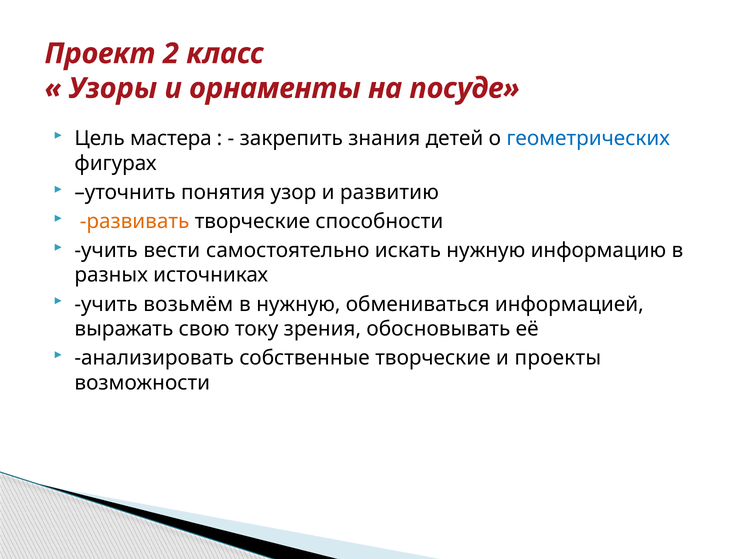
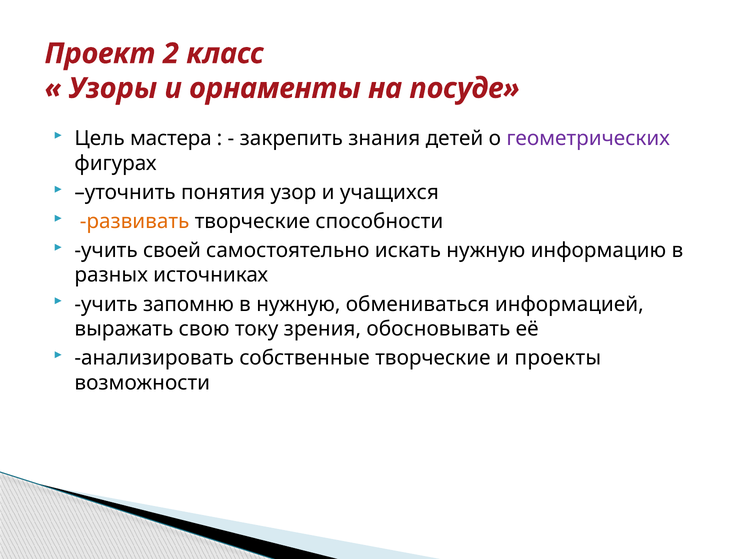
геометрических colour: blue -> purple (588, 138)
развитию: развитию -> учащихся (389, 192)
вести: вести -> своей (172, 250)
возьмём: возьмём -> запомню (189, 304)
